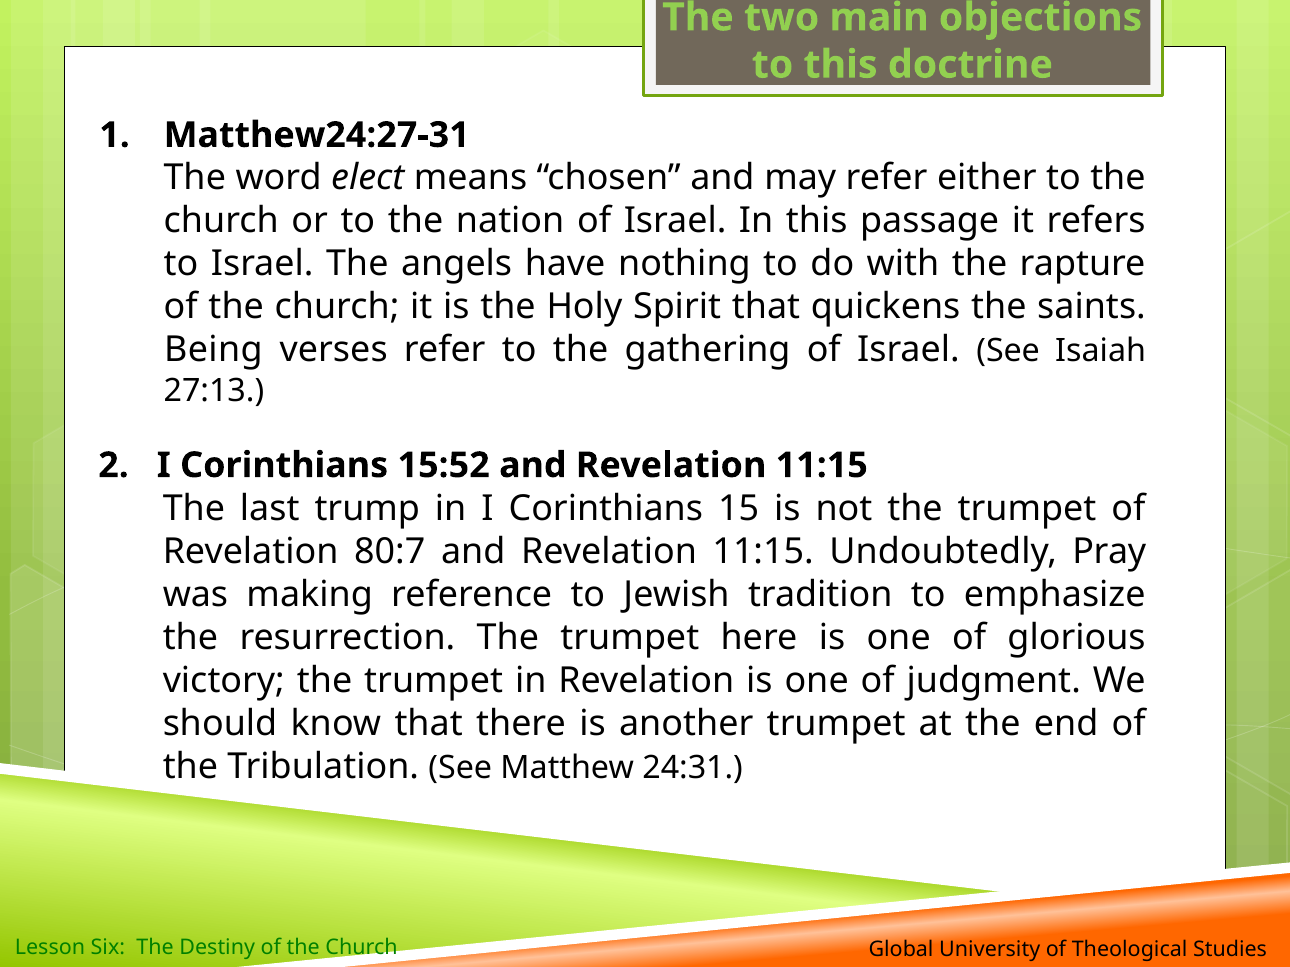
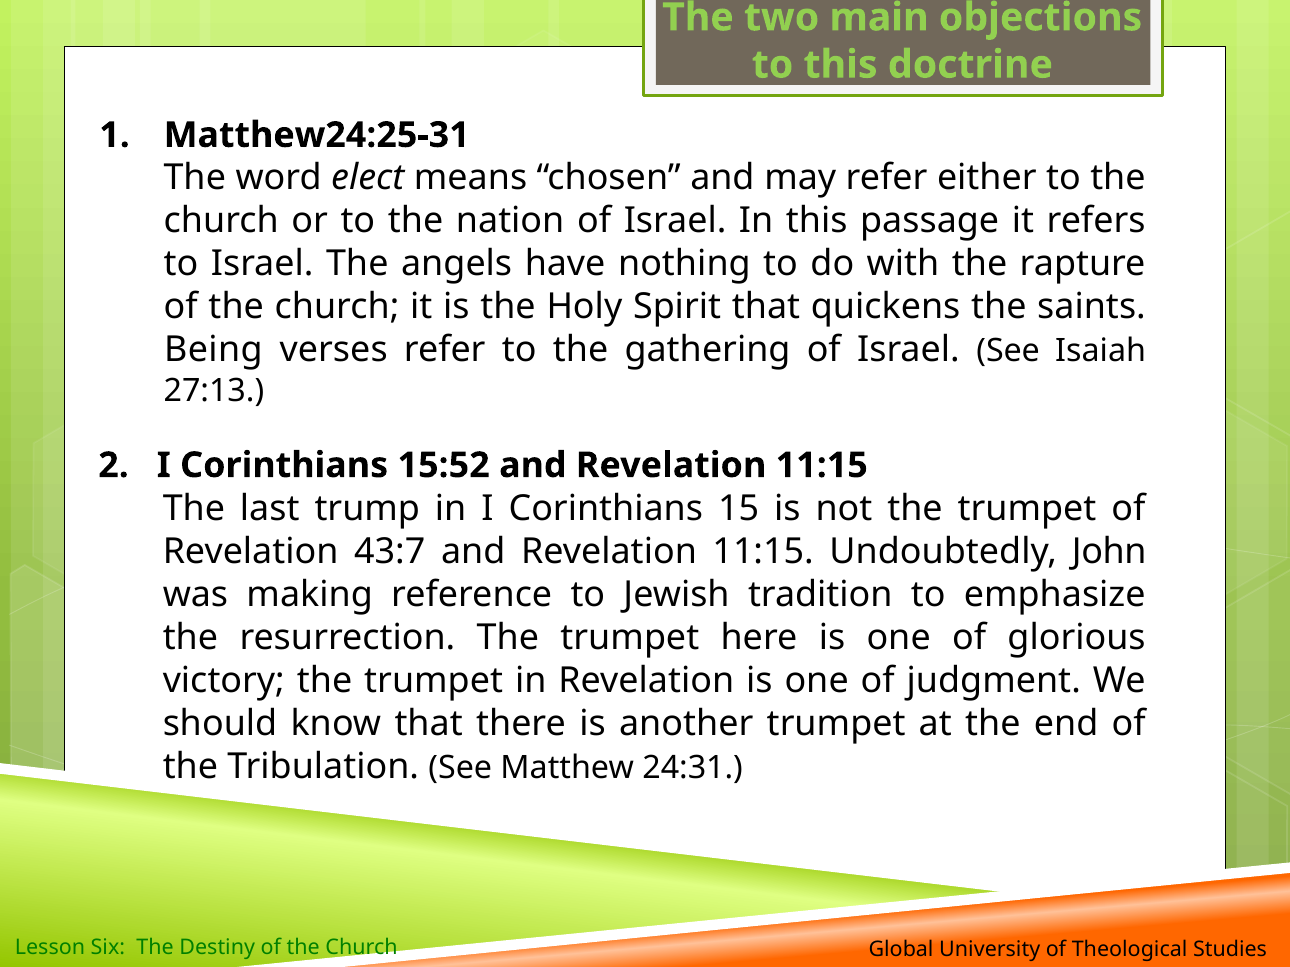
Matthew24:27-31: Matthew24:27-31 -> Matthew24:25-31 (317, 135)
80:7: 80:7 -> 43:7 (390, 552)
Pray: Pray -> John (1109, 552)
